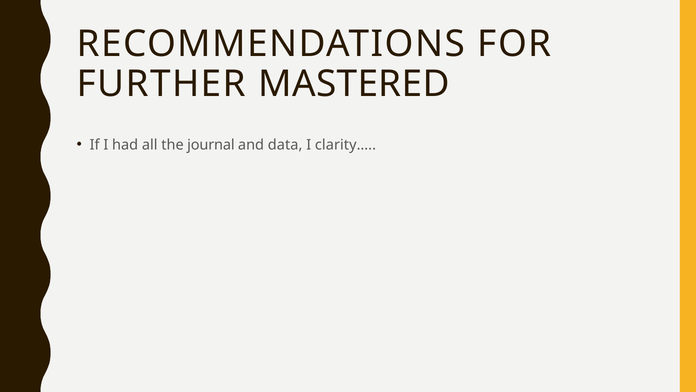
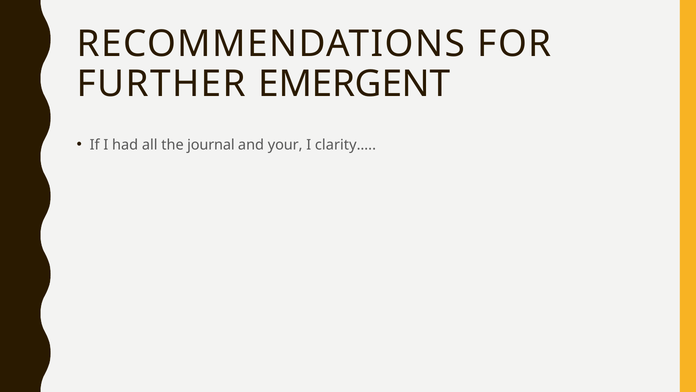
MASTERED: MASTERED -> EMERGENT (354, 84)
data: data -> your (285, 145)
